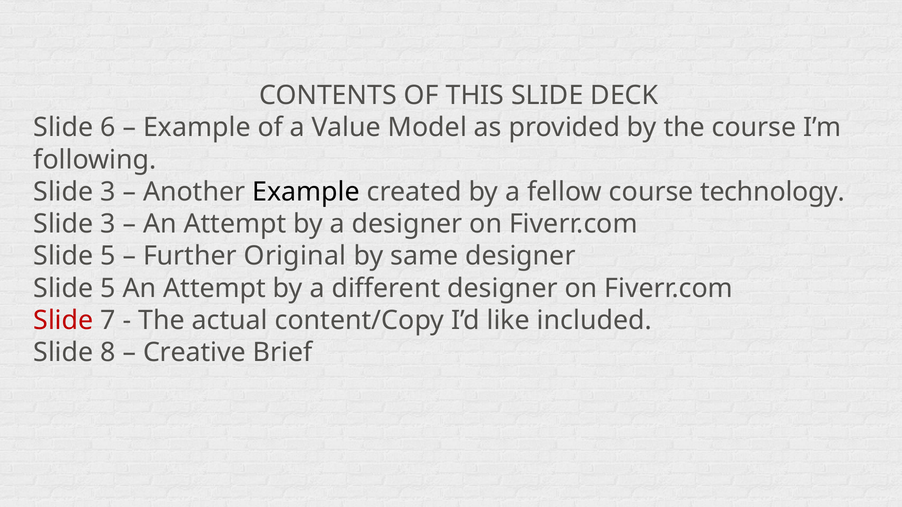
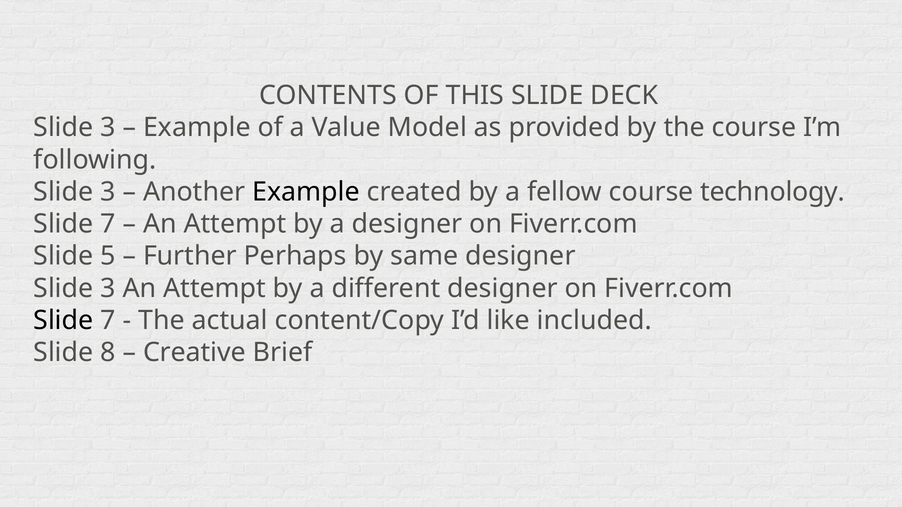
6: 6 -> 3 (108, 128)
3: 3 -> 7 (108, 224)
Original: Original -> Perhaps (295, 256)
5: 5 -> 3 (108, 288)
Slide colour: red -> black (63, 321)
